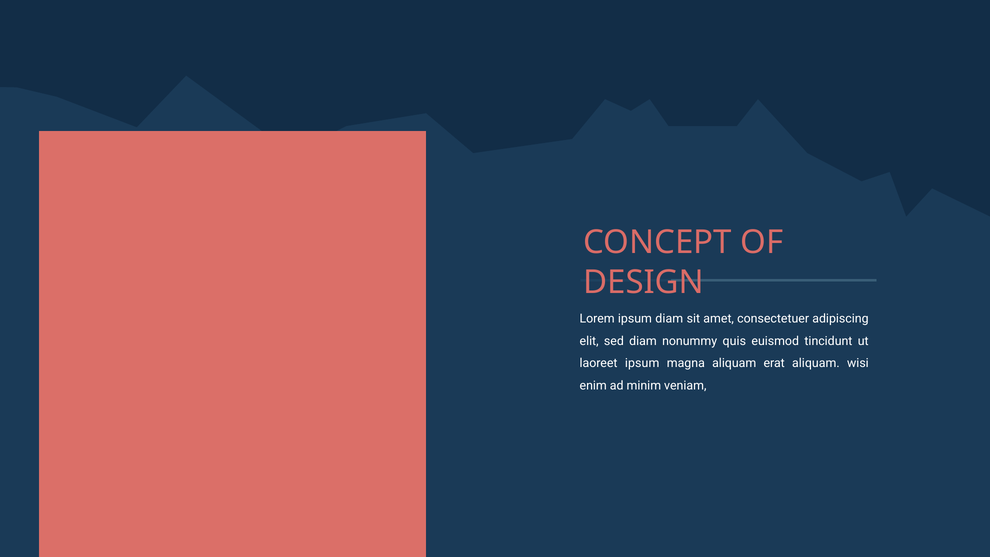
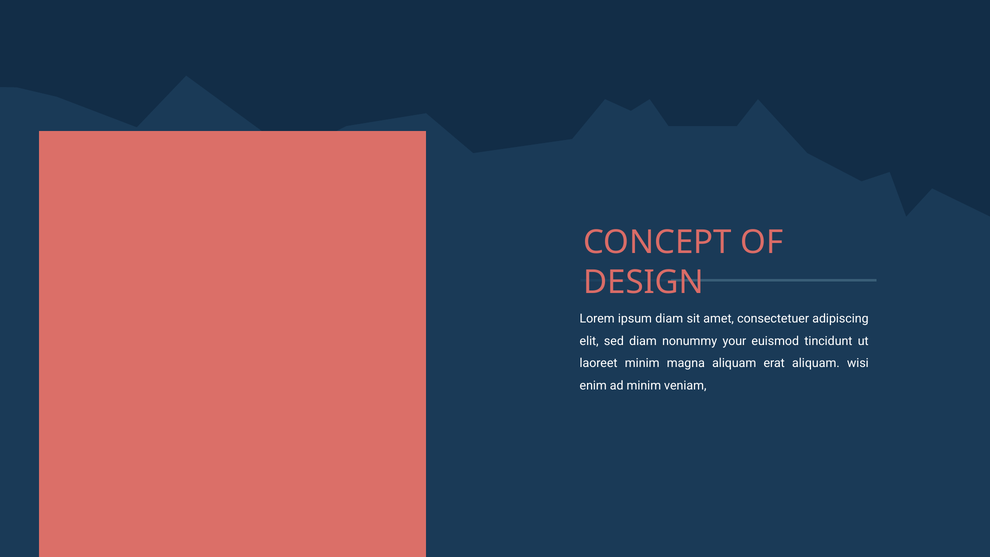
quis: quis -> your (734, 341)
laoreet ipsum: ipsum -> minim (642, 363)
